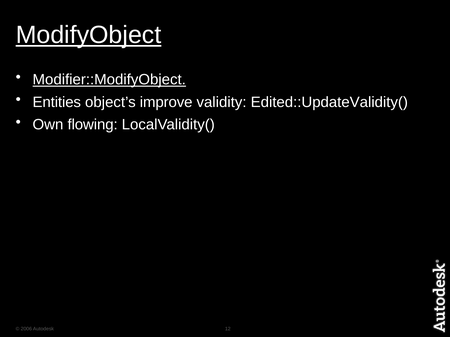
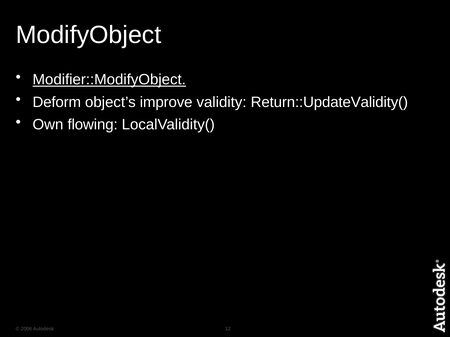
ModifyObject underline: present -> none (88, 35)
Entities: Entities -> Deform (57, 102)
Edited::UpdateValidity(: Edited::UpdateValidity( -> Return::UpdateValidity( (329, 102)
